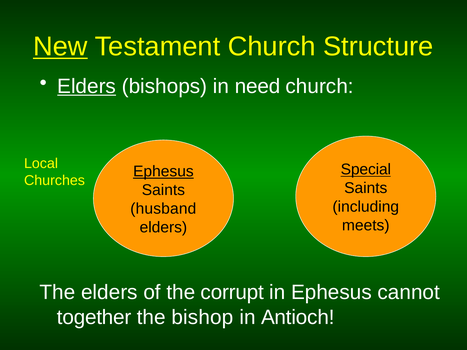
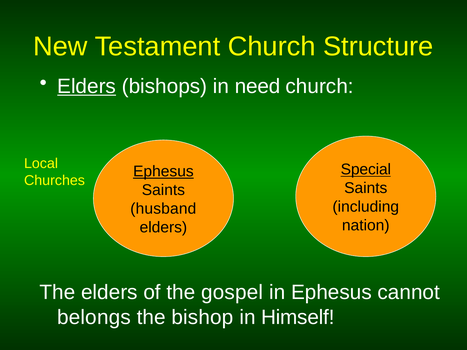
New underline: present -> none (60, 47)
meets: meets -> nation (366, 226)
corrupt: corrupt -> gospel (232, 292)
together: together -> belongs (94, 317)
Antioch: Antioch -> Himself (298, 317)
